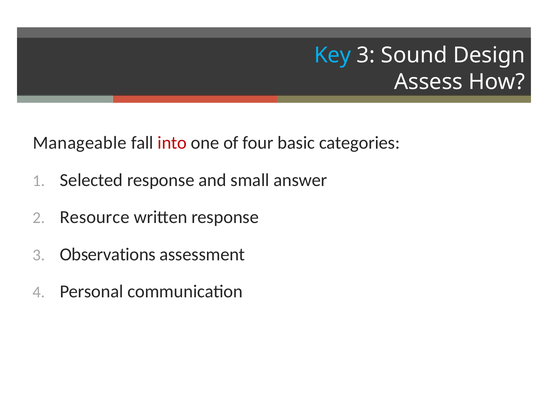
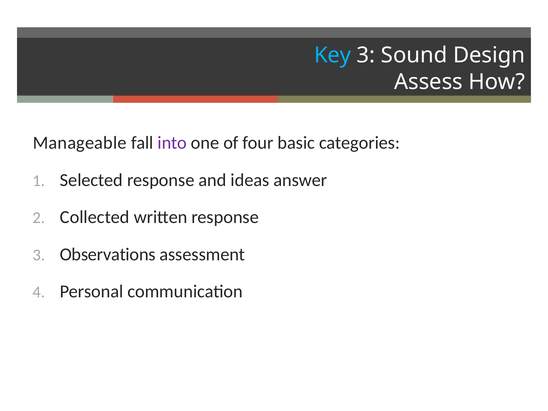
into colour: red -> purple (172, 143)
small: small -> ideas (250, 180)
Resource: Resource -> Collected (95, 217)
